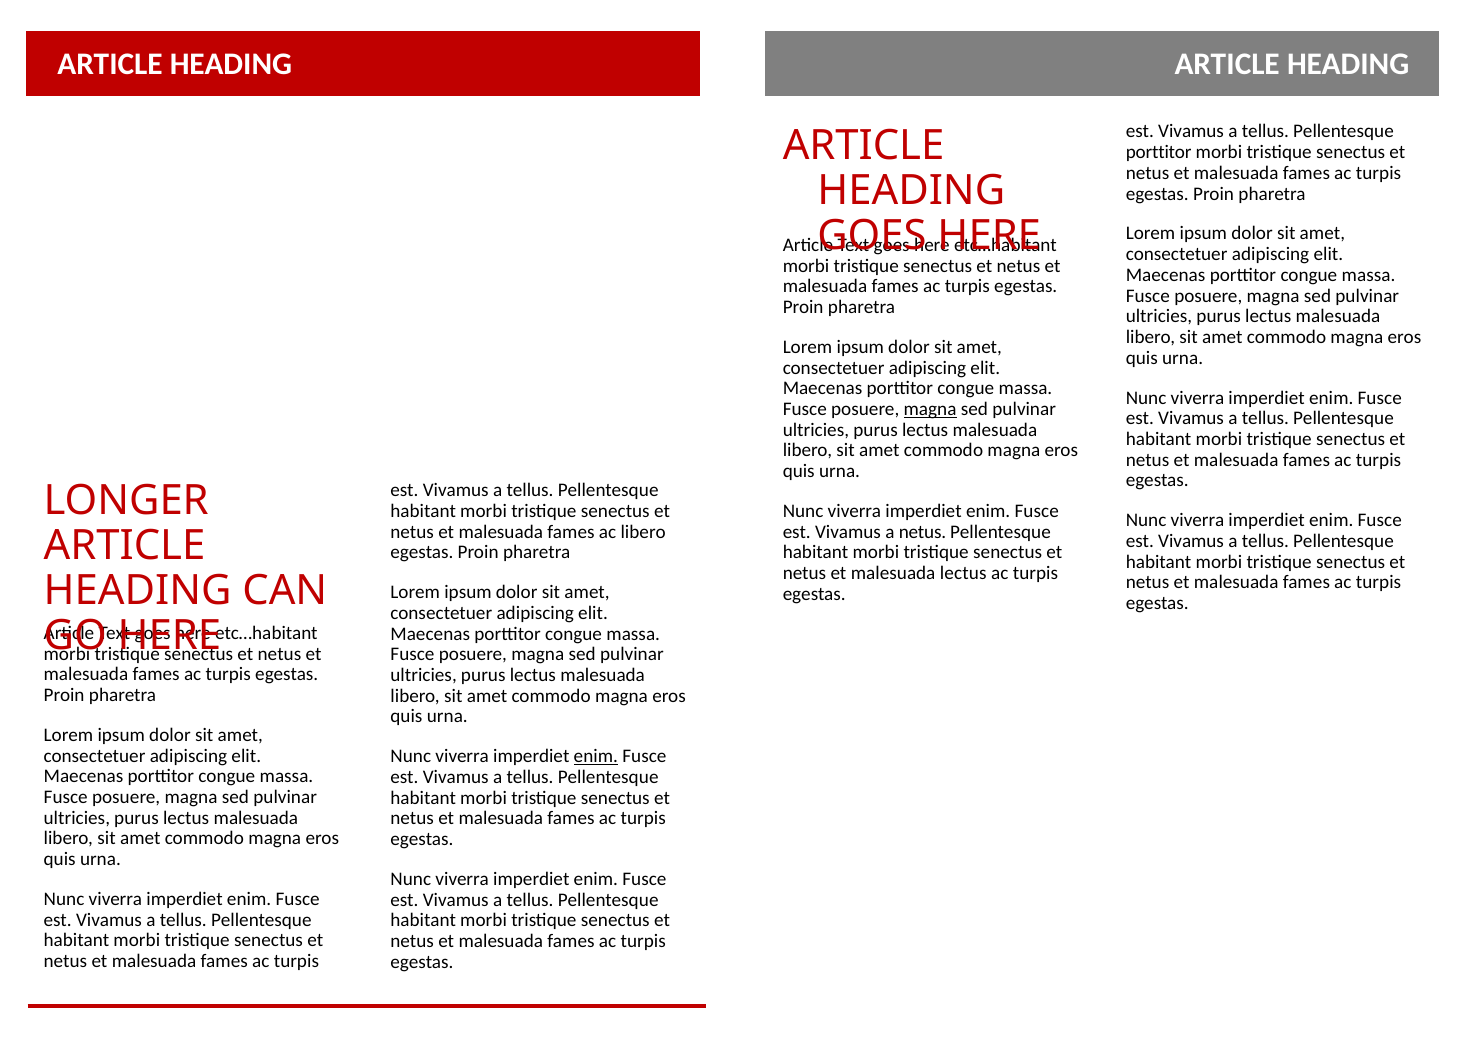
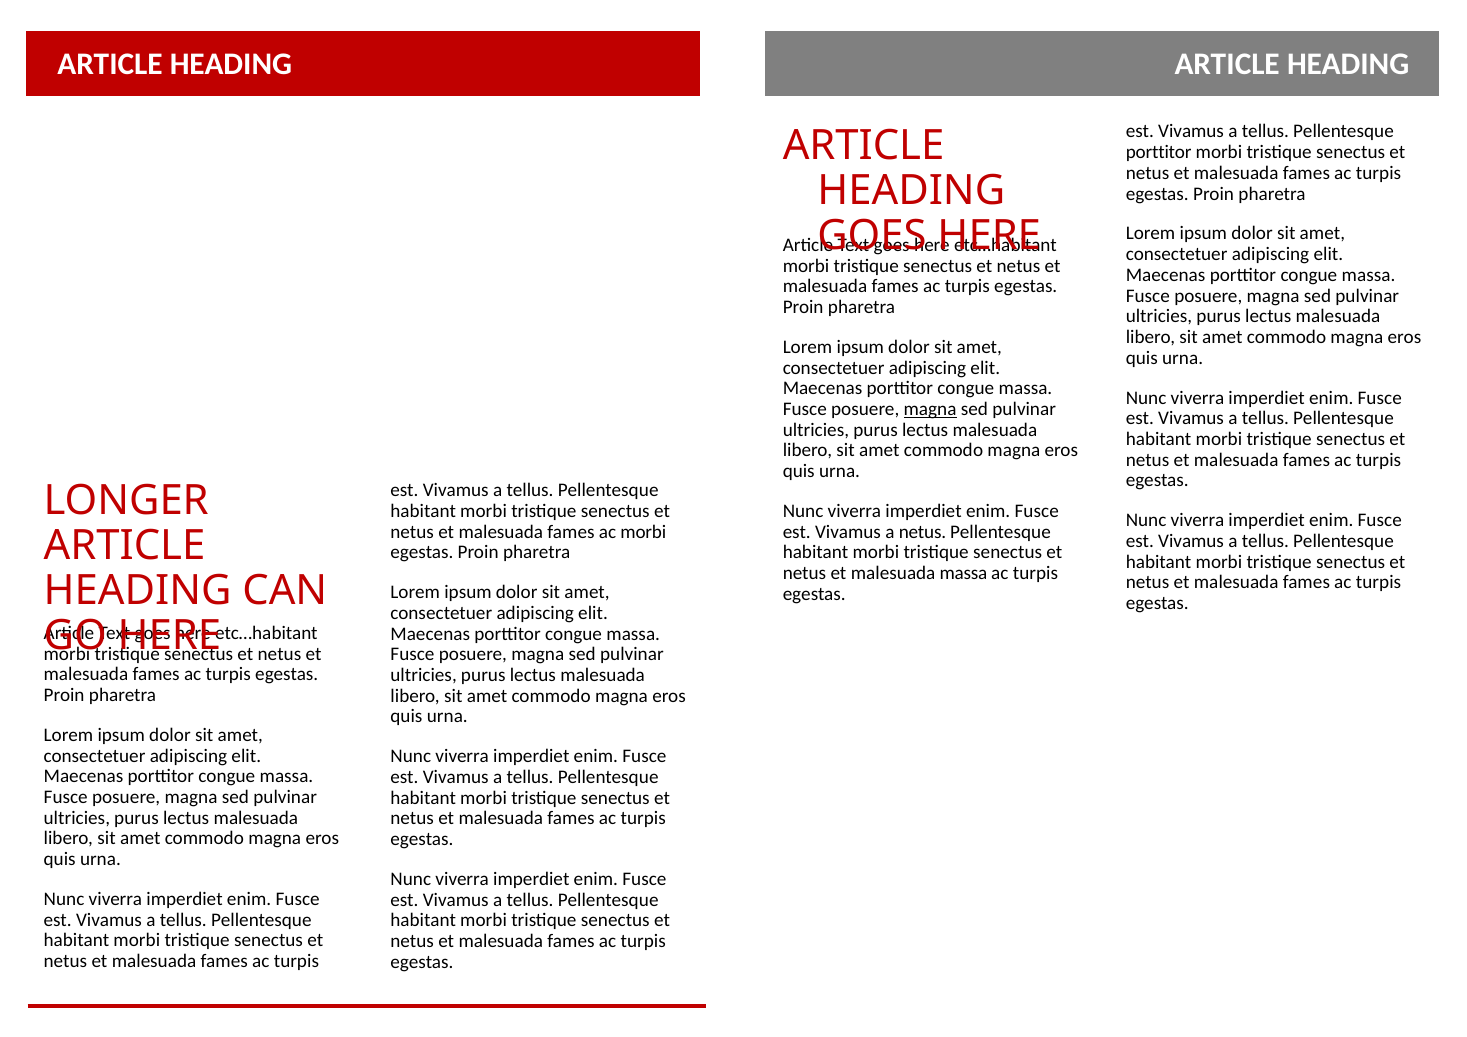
ac libero: libero -> morbi (643, 532)
malesuada lectus: lectus -> massa (963, 573)
enim underline: present -> none (596, 757)
